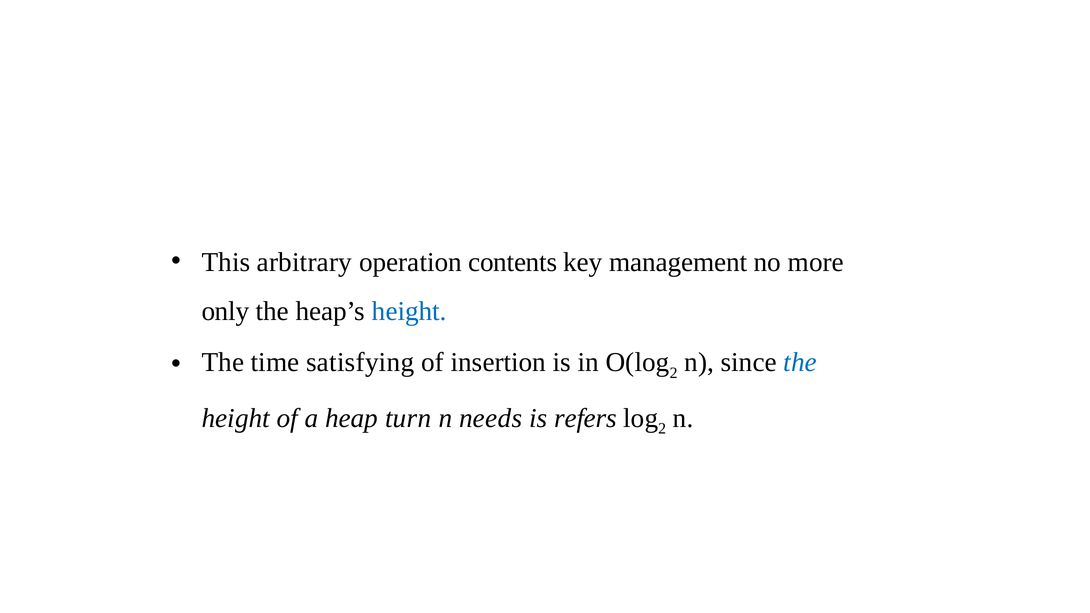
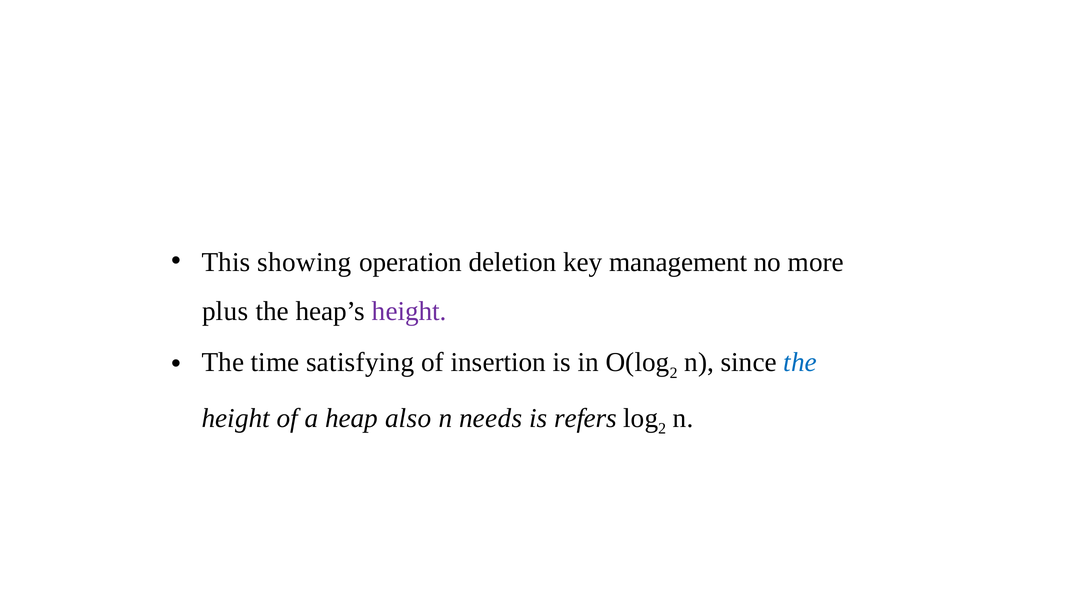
arbitrary: arbitrary -> showing (304, 262)
contents: contents -> deletion (513, 262)
only: only -> plus (225, 311)
height colour: blue -> purple (409, 311)
turn: turn -> also (408, 418)
